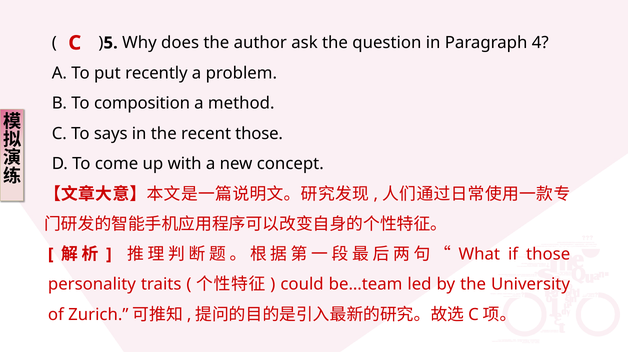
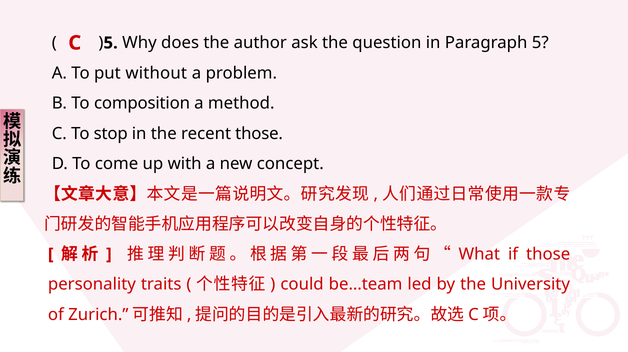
Paragraph 4: 4 -> 5 (540, 43)
recently: recently -> without (156, 73)
says: says -> stop (111, 134)
